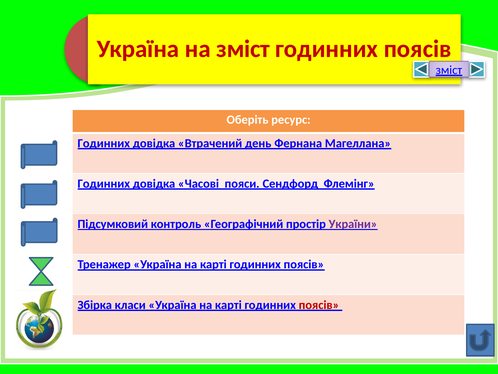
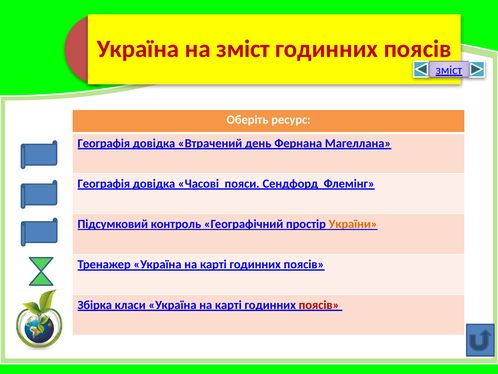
Годинних: Годинних -> Географія (104, 143)
Годинних: Годинних -> Географія (104, 183)
України colour: purple -> orange (353, 224)
